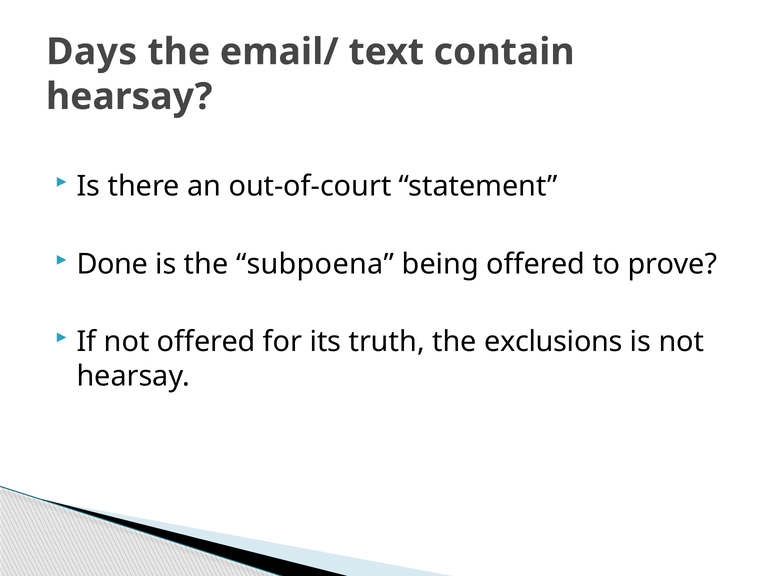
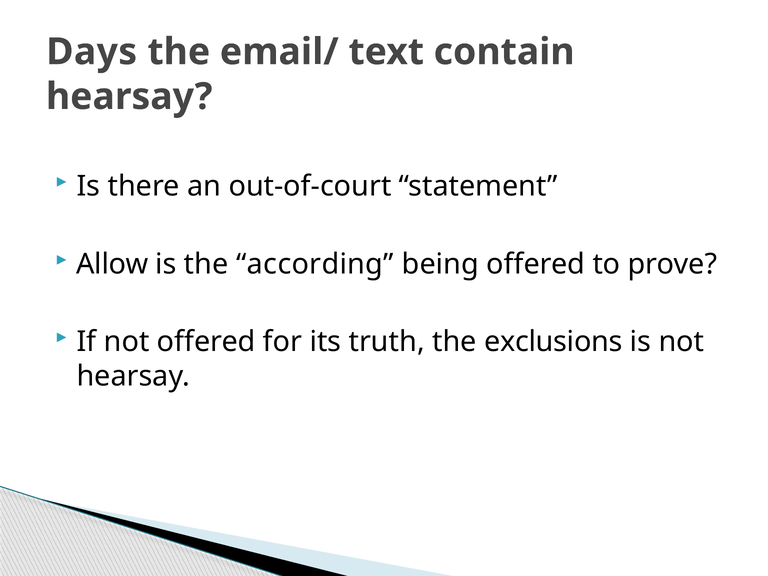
Done: Done -> Allow (112, 264)
subpoena: subpoena -> according (315, 264)
